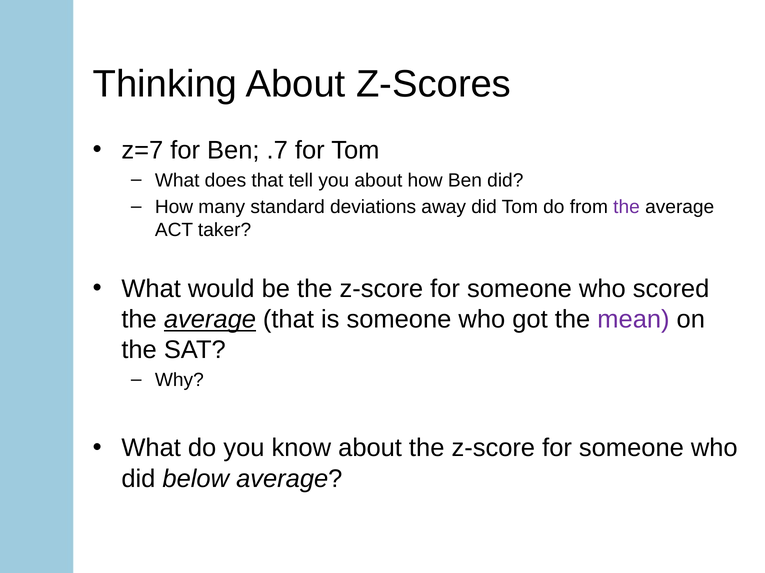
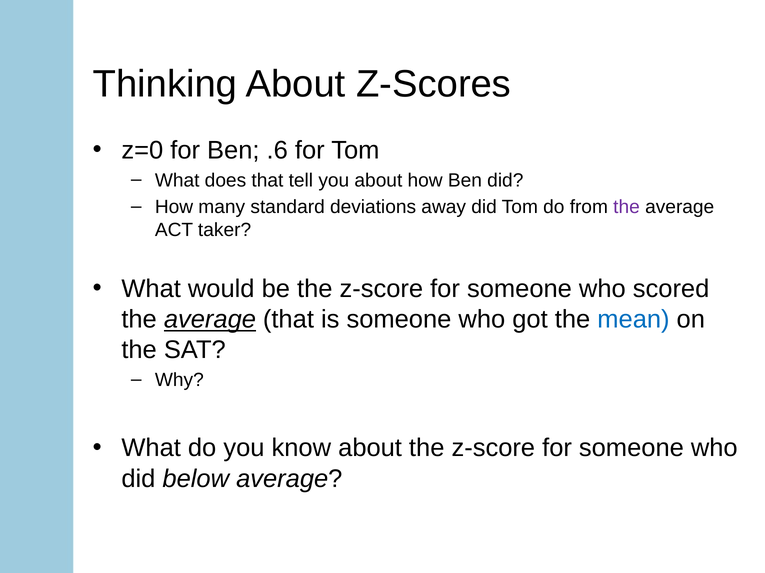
z=7: z=7 -> z=0 (142, 150)
.7: .7 -> .6 (277, 150)
mean colour: purple -> blue (633, 320)
